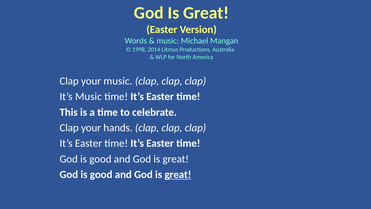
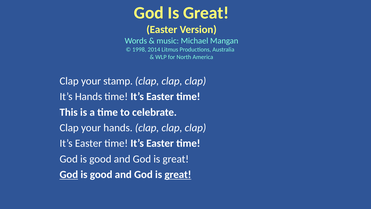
your music: music -> stamp (118, 81)
It’s Music: Music -> Hands (89, 97)
God underline: none -> present (69, 174)
